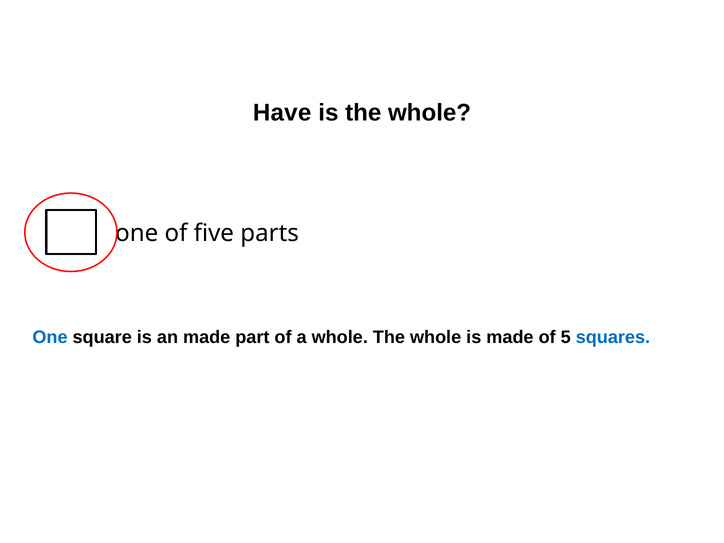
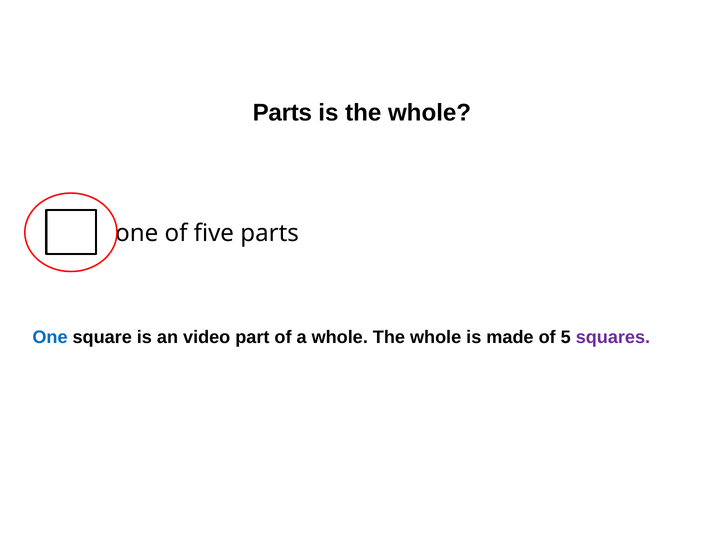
Have: Have -> Parts (282, 113)
an made: made -> video (207, 337)
squares colour: blue -> purple (613, 337)
